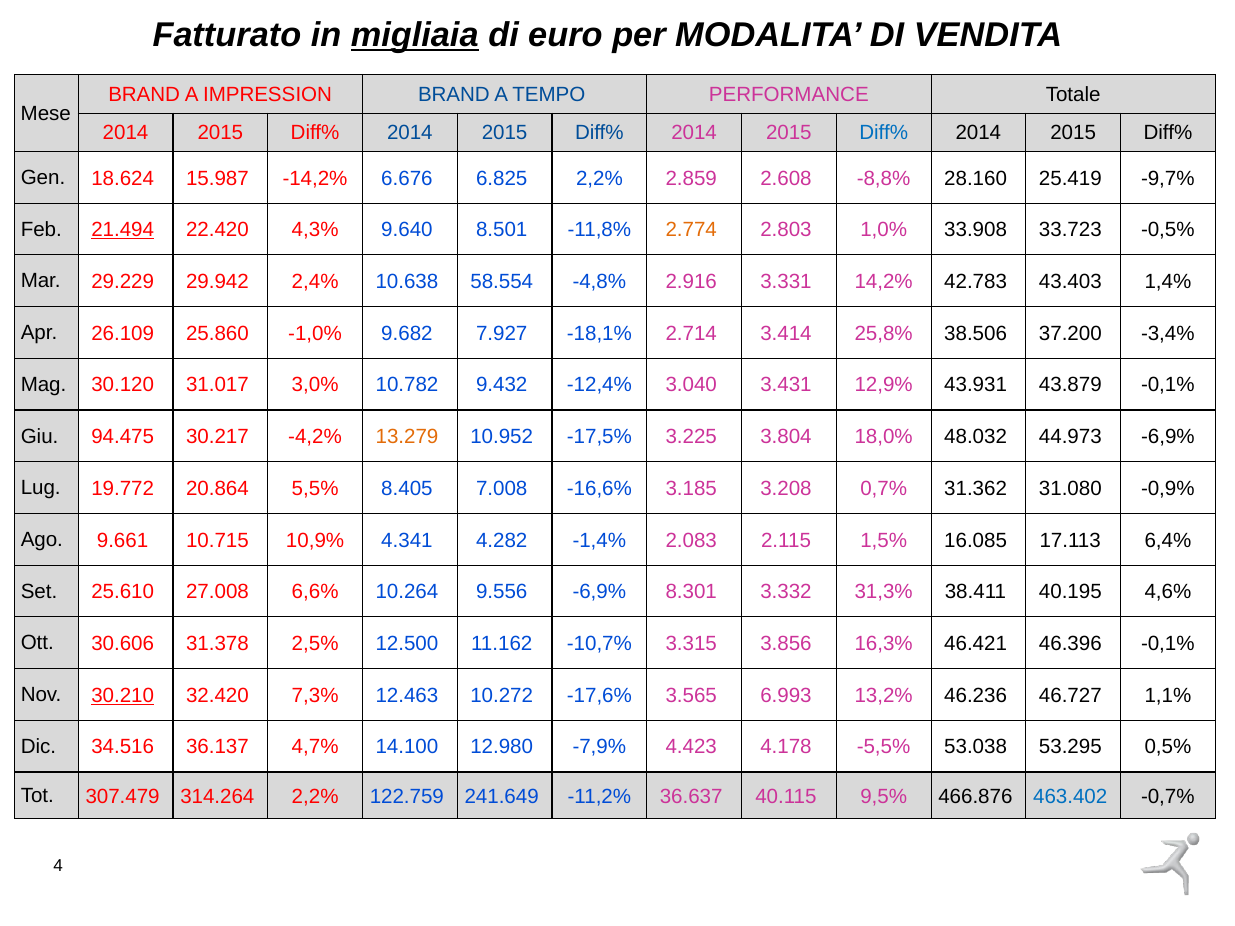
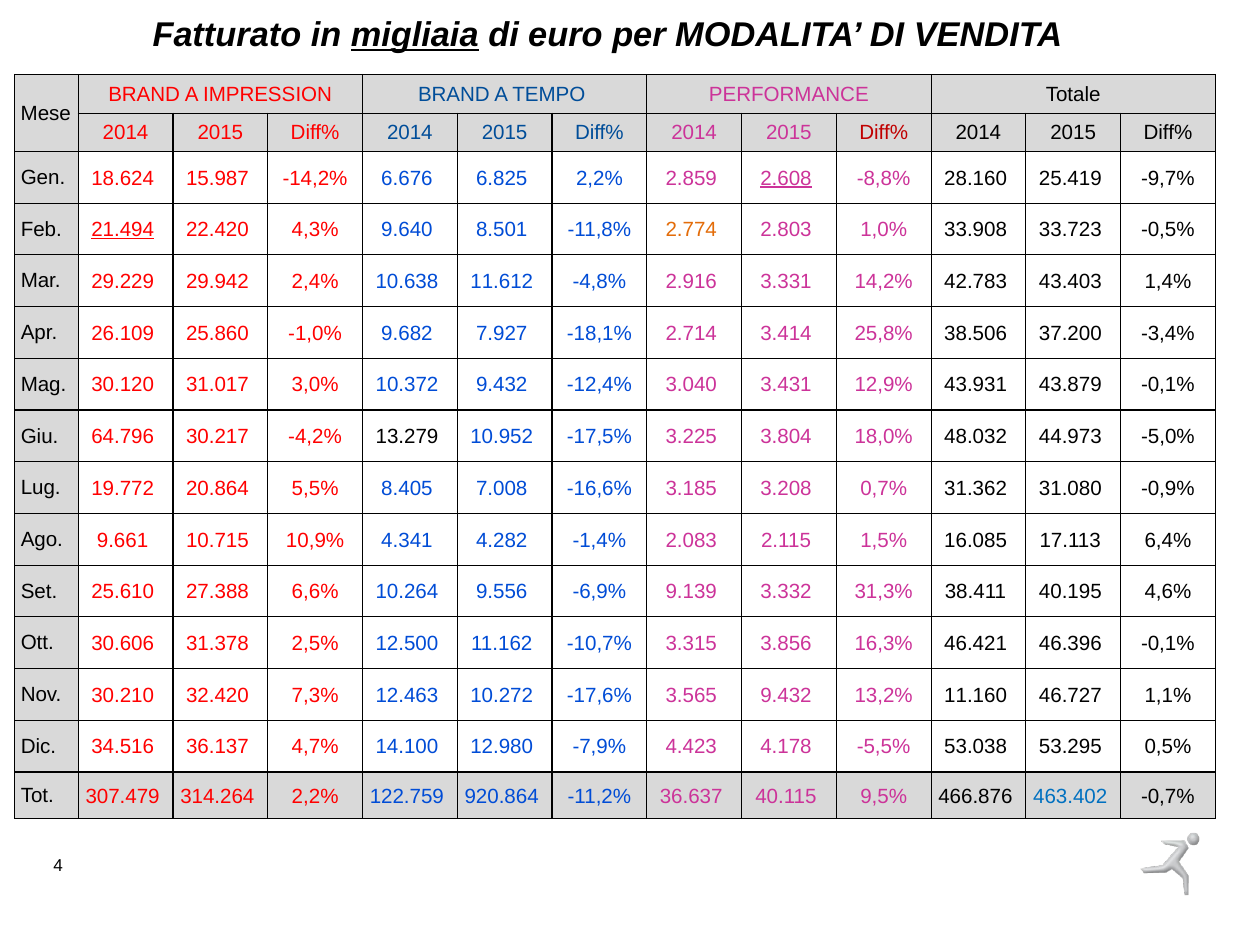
Diff% colour: blue -> red (884, 133)
2.608 underline: none -> present (786, 178)
58.554: 58.554 -> 11.612 (502, 282)
10.782: 10.782 -> 10.372 (407, 385)
94.475: 94.475 -> 64.796 (123, 437)
13.279 colour: orange -> black (407, 437)
44.973 -6,9%: -6,9% -> -5,0% (1168, 437)
27.008: 27.008 -> 27.388 (217, 592)
8.301: 8.301 -> 9.139 (691, 592)
30.210 underline: present -> none (123, 696)
3.565 6.993: 6.993 -> 9.432 (786, 696)
46.236: 46.236 -> 11.160 (976, 696)
241.649: 241.649 -> 920.864 (502, 797)
